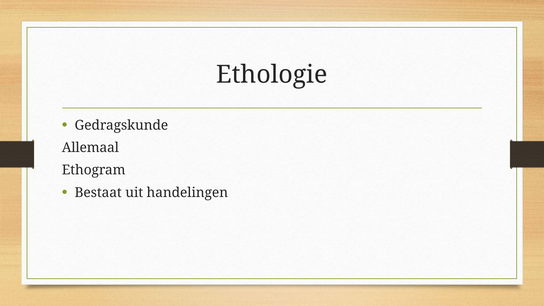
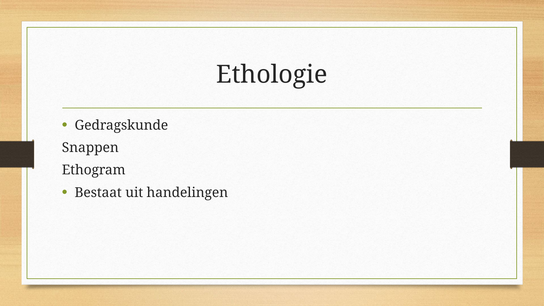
Allemaal: Allemaal -> Snappen (90, 148)
